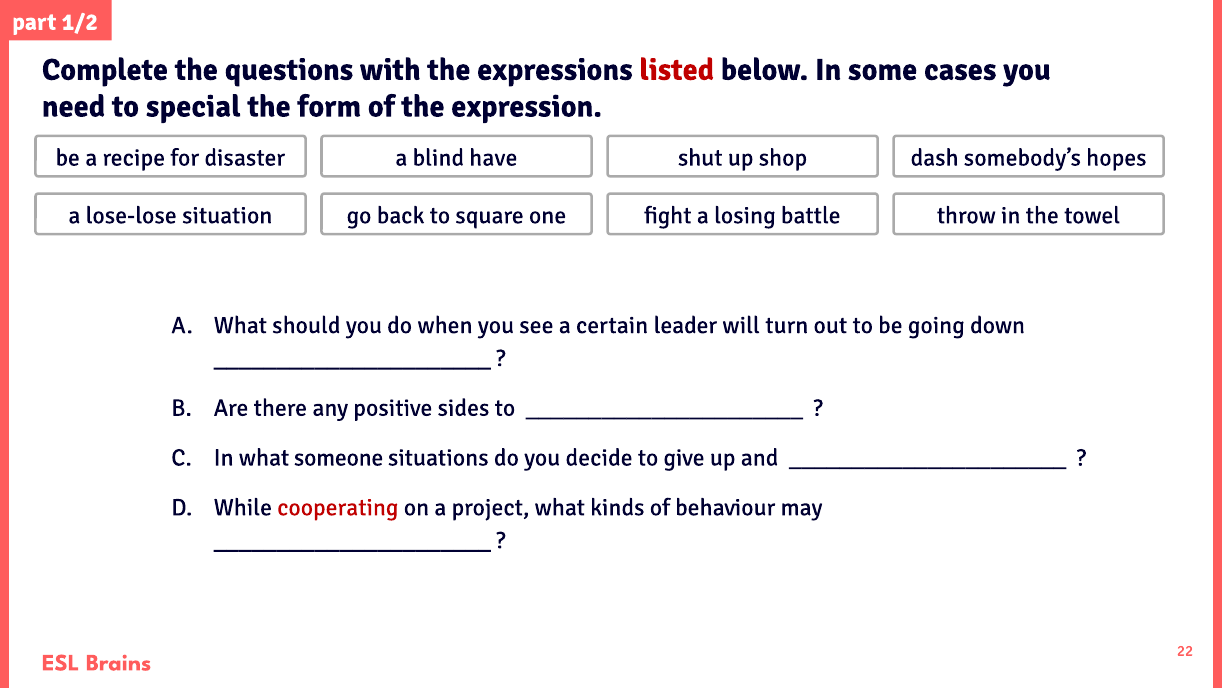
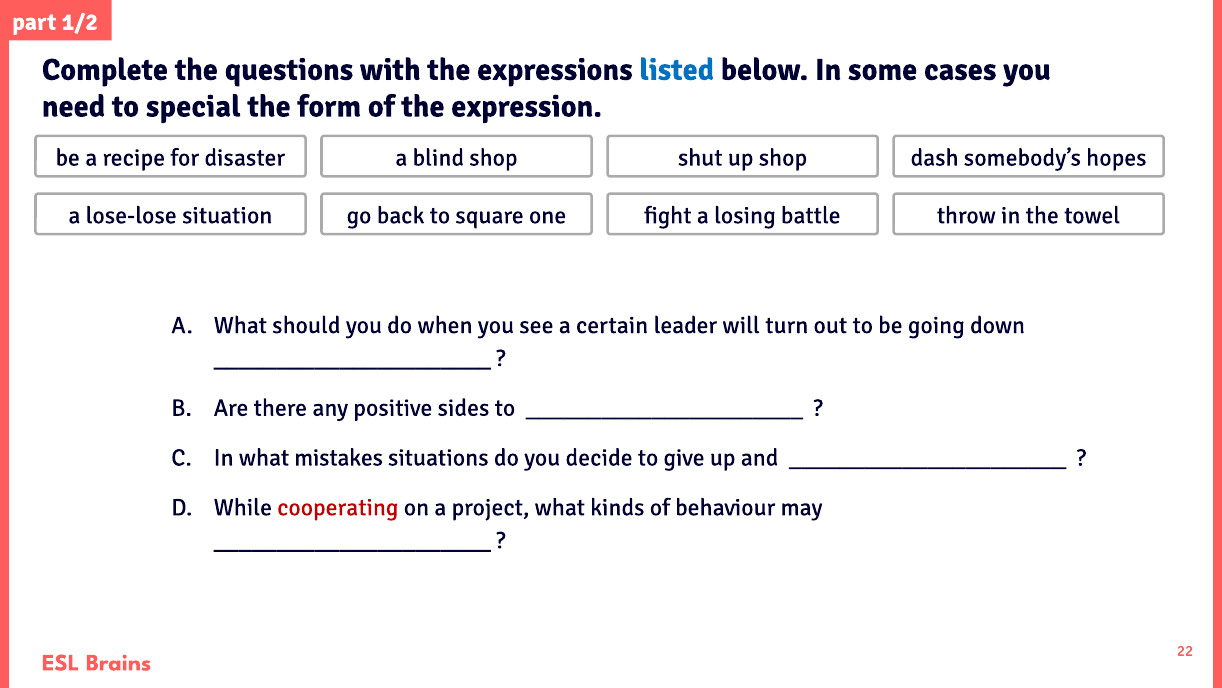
listed colour: red -> blue (677, 70)
blind have: have -> shop (493, 158)
someone: someone -> mistakes (339, 457)
